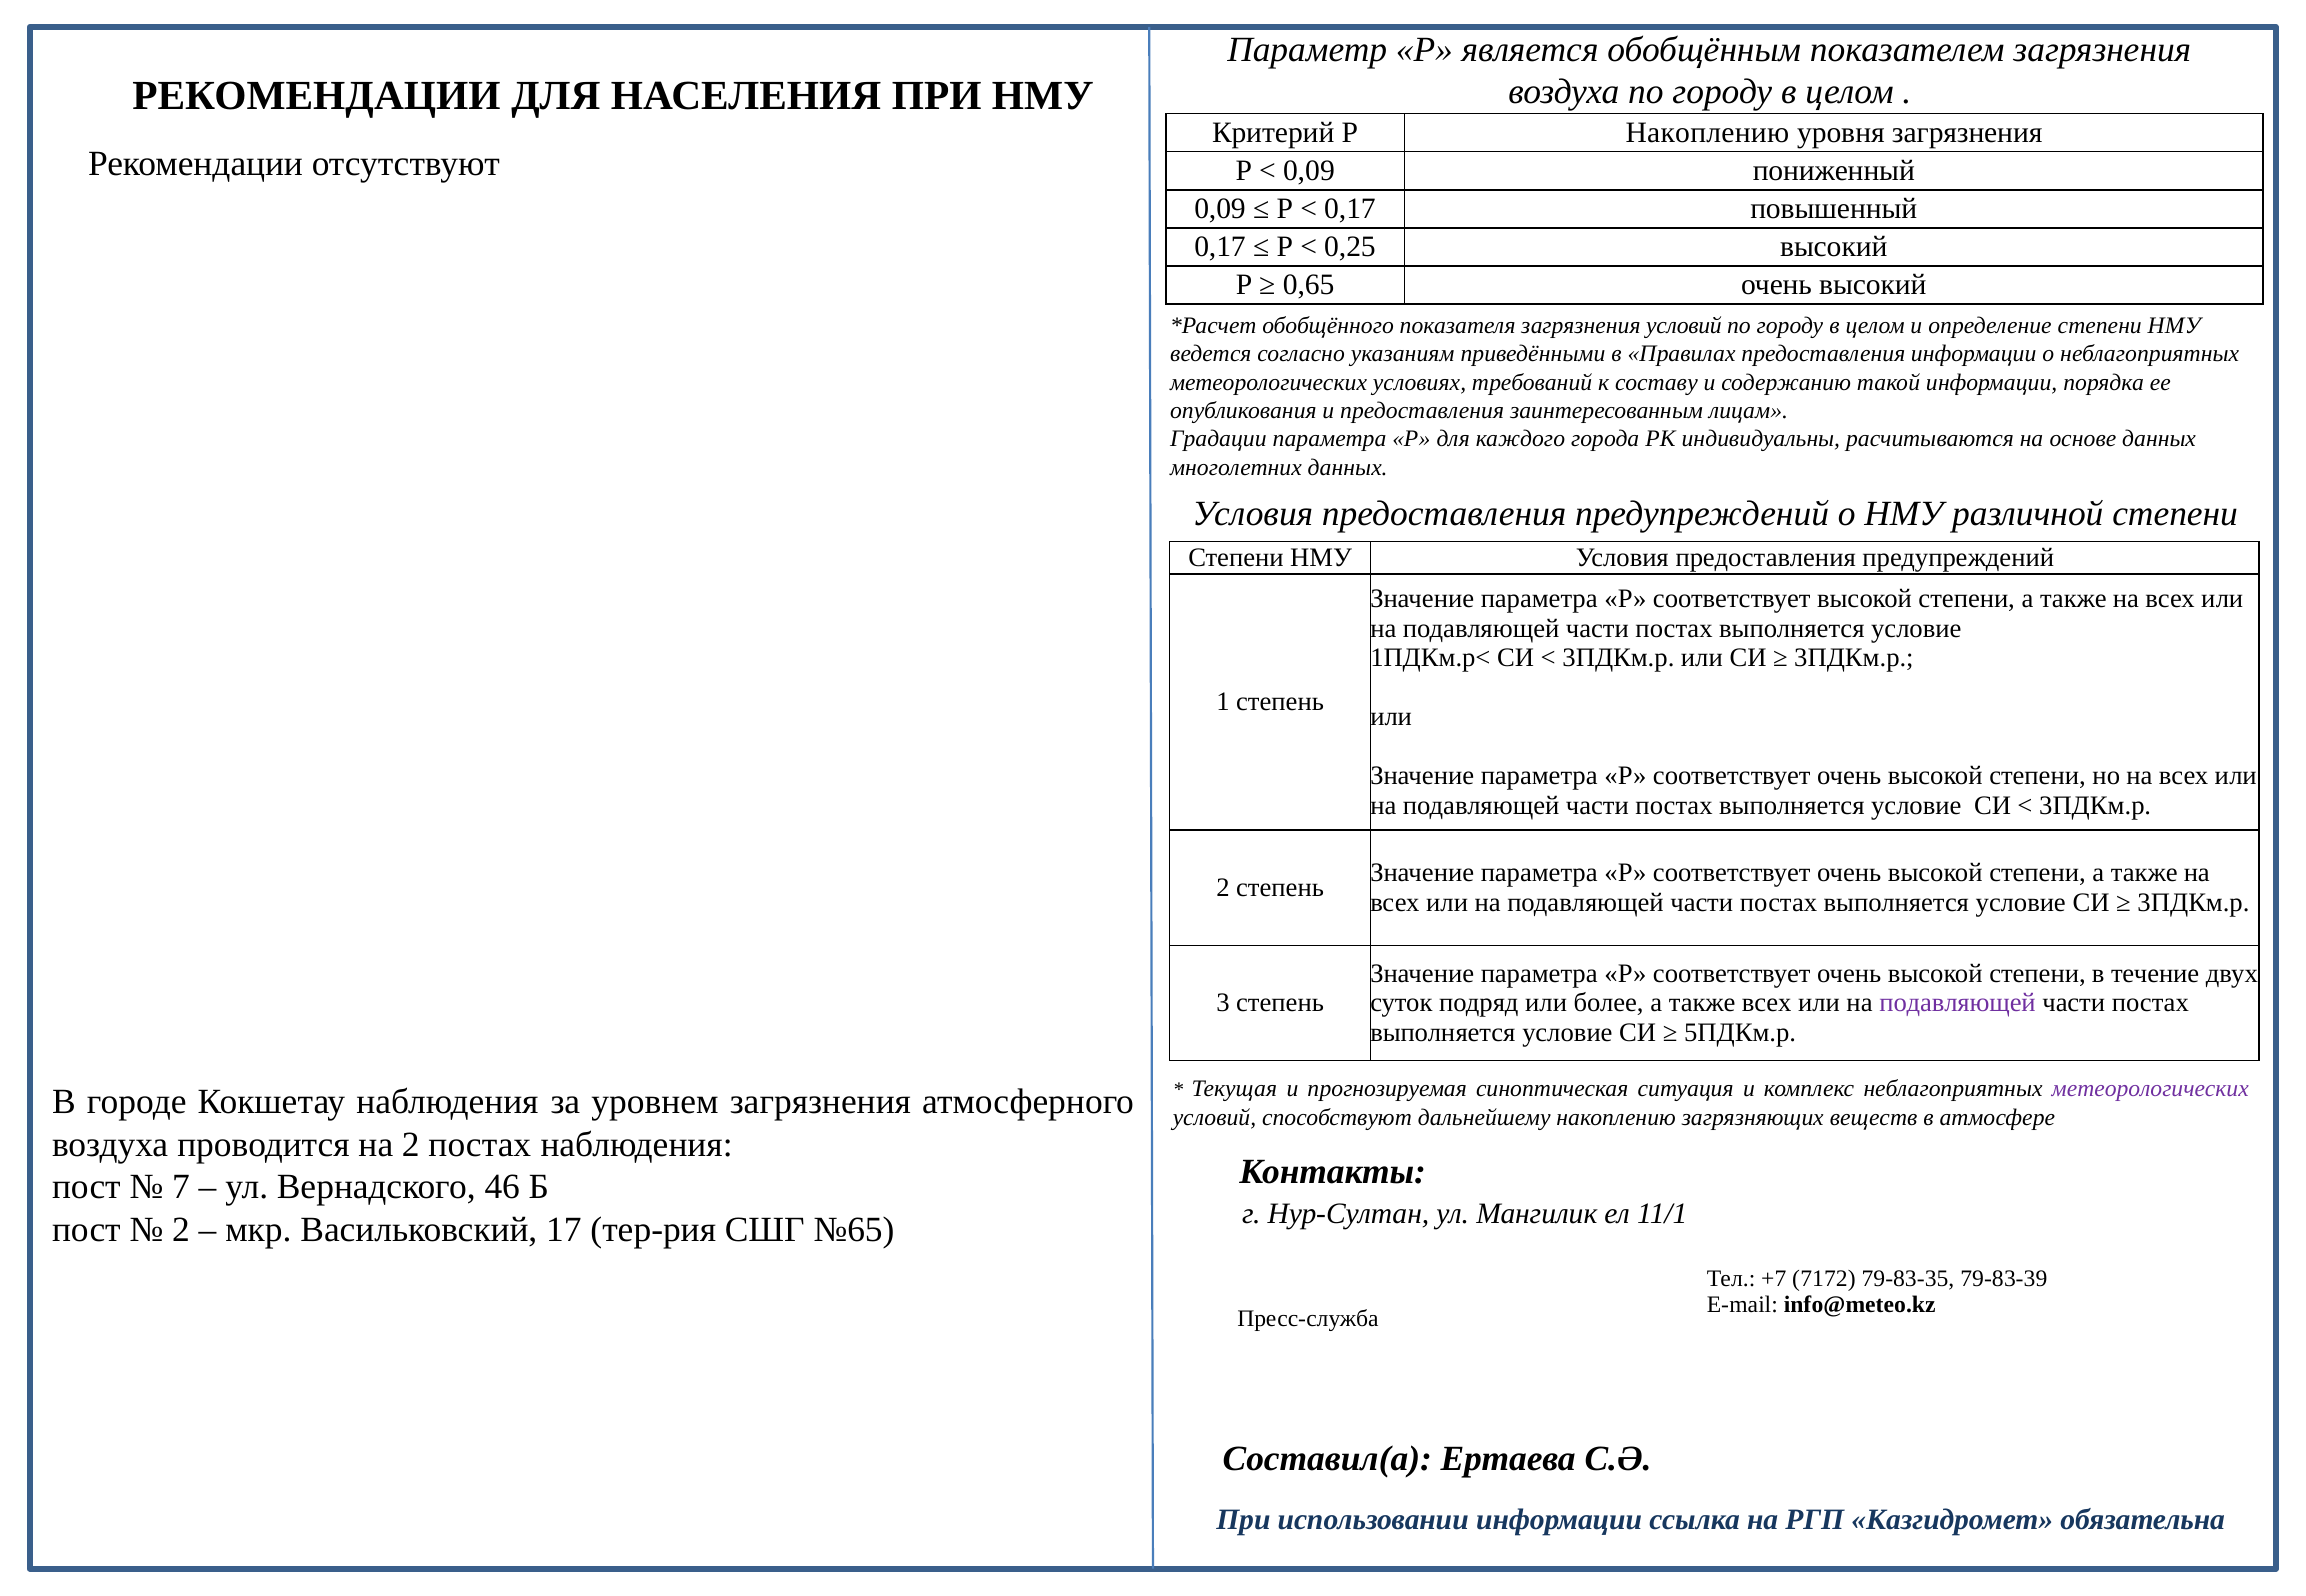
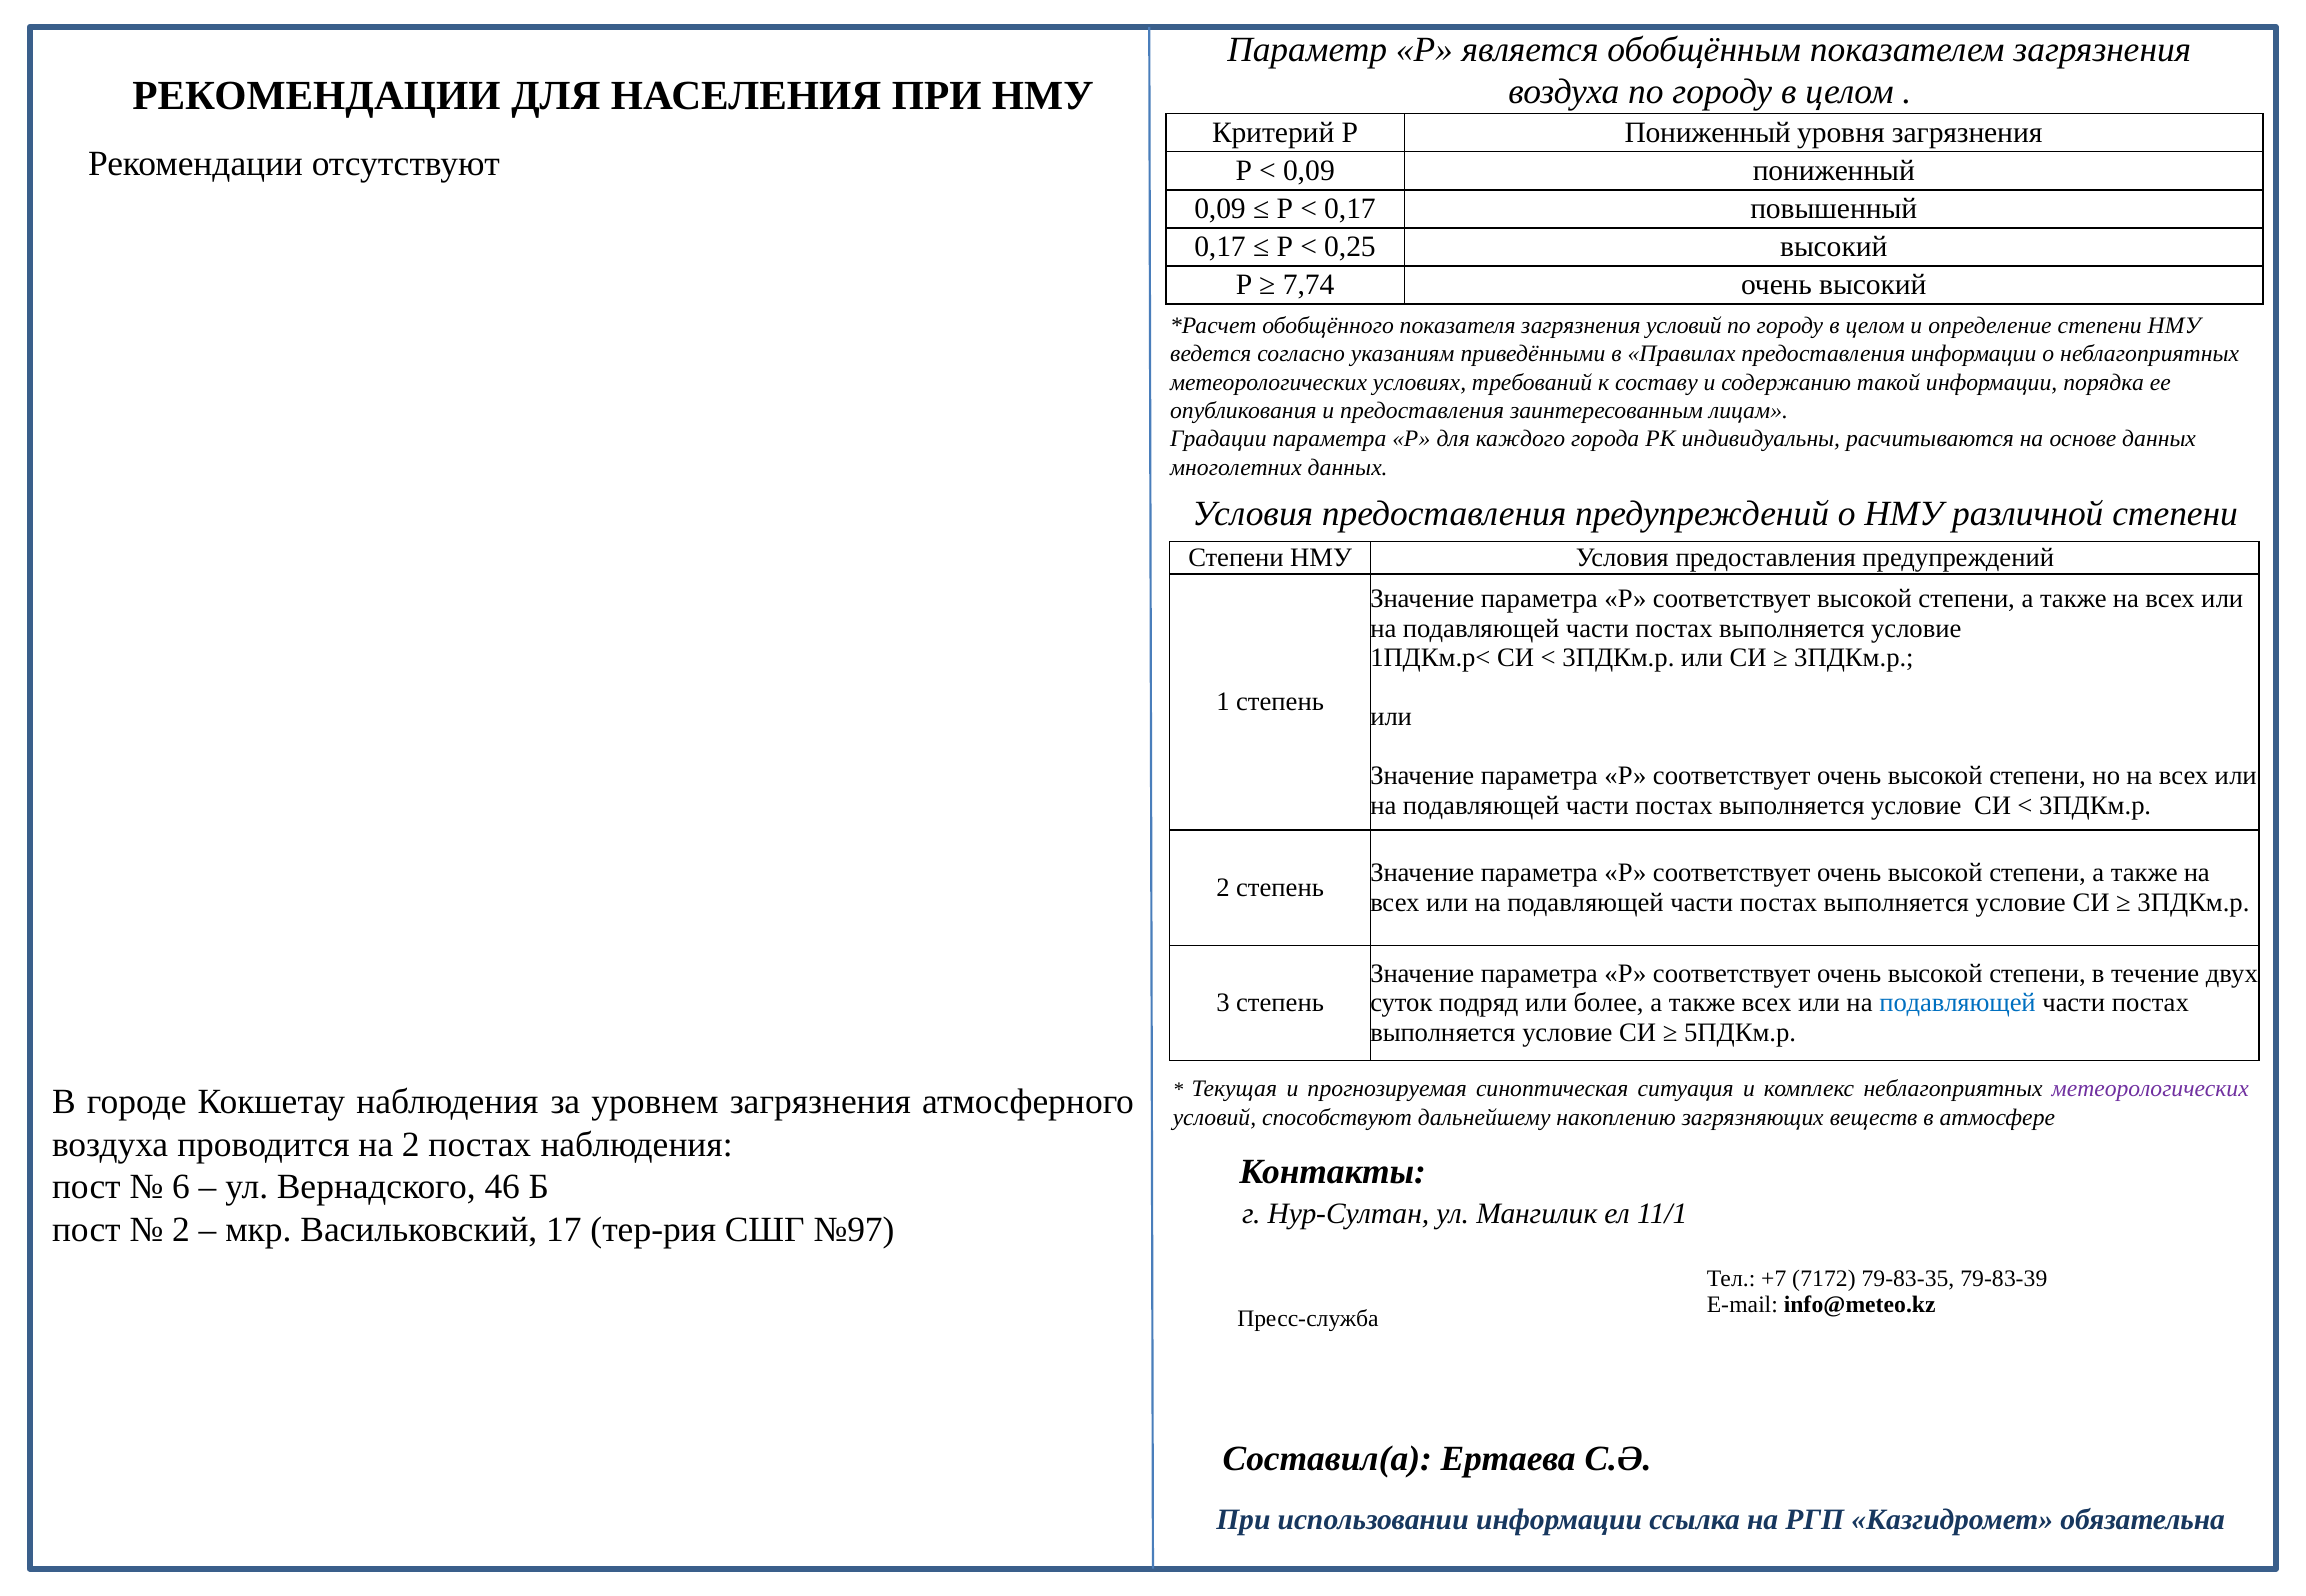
Р Накоплению: Накоплению -> Пониженный (1708, 133)
0,65: 0,65 -> 7,74 (1309, 285)
подавляющей colour: purple -> blue (1958, 1003)
7: 7 -> 6 (181, 1187)
№65: №65 -> №97 (854, 1230)
